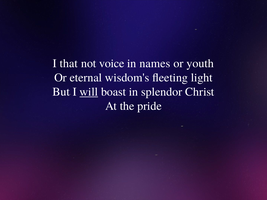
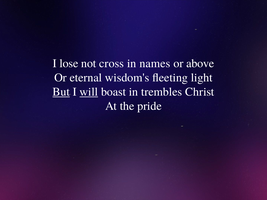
that: that -> lose (69, 63)
voice: voice -> cross (112, 63)
youth: youth -> above (200, 63)
But underline: none -> present (61, 92)
splendor: splendor -> trembles (162, 92)
